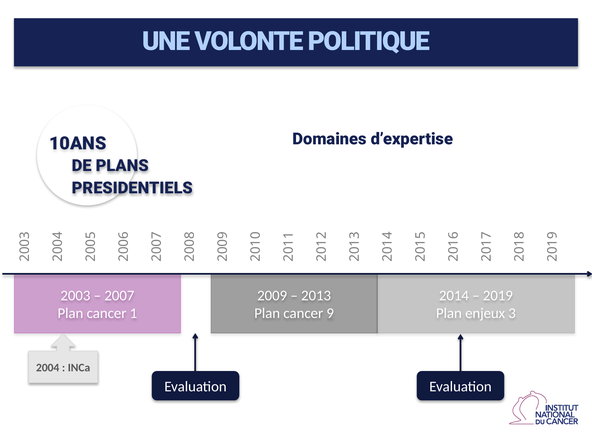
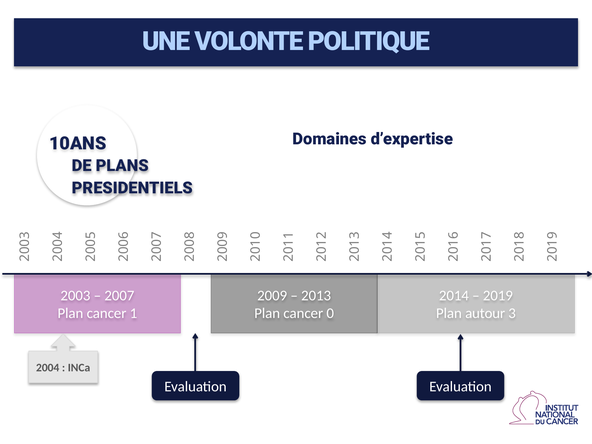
cancer 9: 9 -> 0 (330, 313)
enjeux: enjeux -> autour (485, 313)
